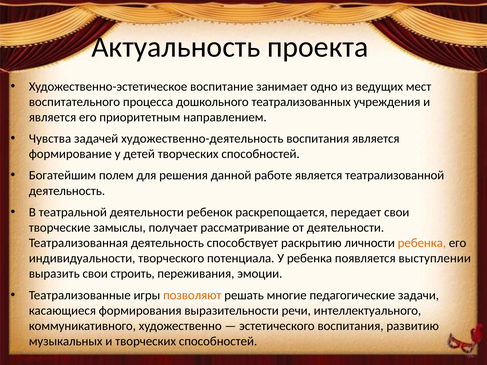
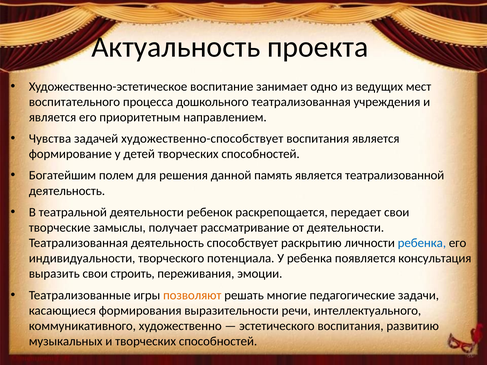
дошкольного театрализованных: театрализованных -> театрализованная (301, 102)
художественно-деятельность: художественно-деятельность -> художественно-способствует (202, 139)
работе: работе -> память (273, 176)
ребенка colour: orange -> blue (422, 243)
выступлении: выступлении -> консультация (435, 259)
